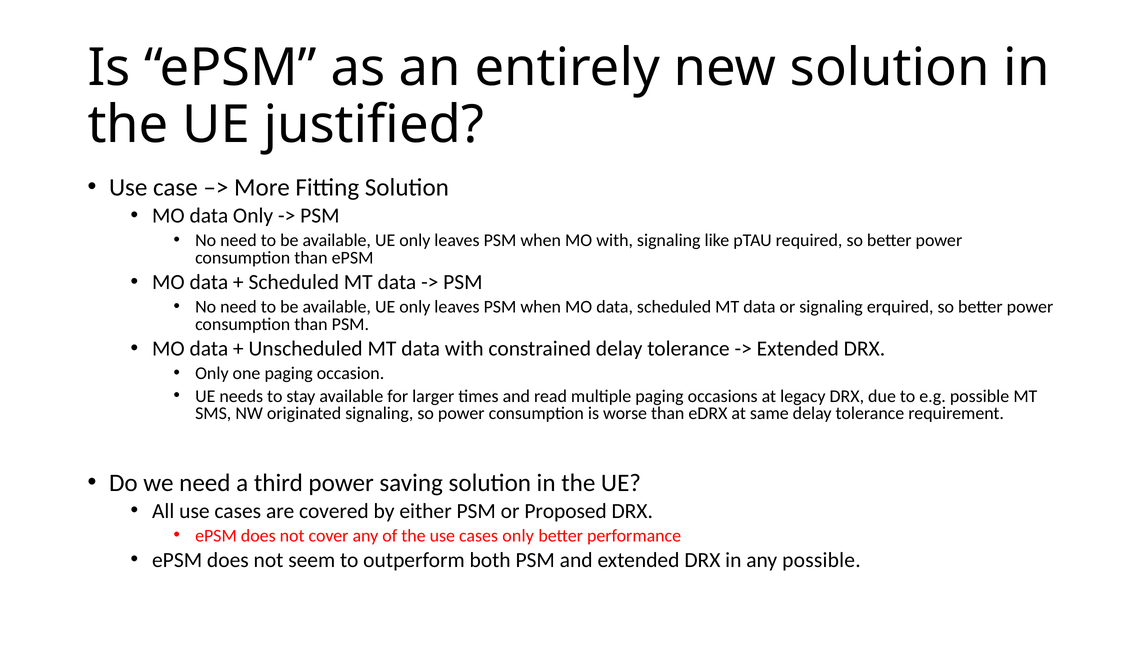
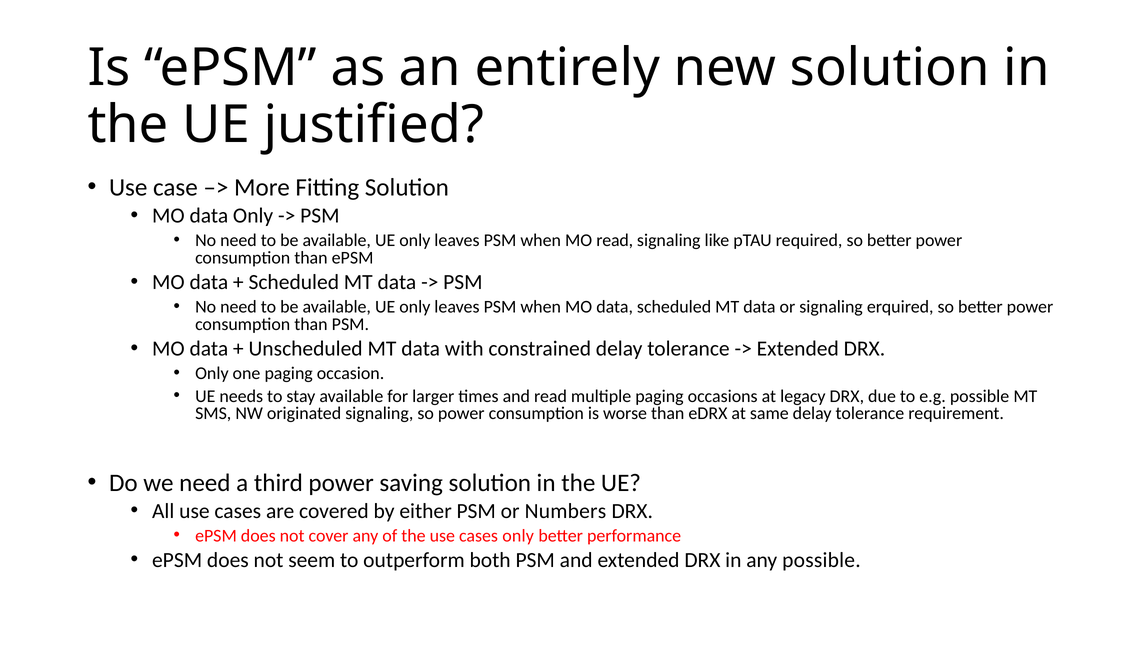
MO with: with -> read (615, 240)
Proposed: Proposed -> Numbers (565, 511)
